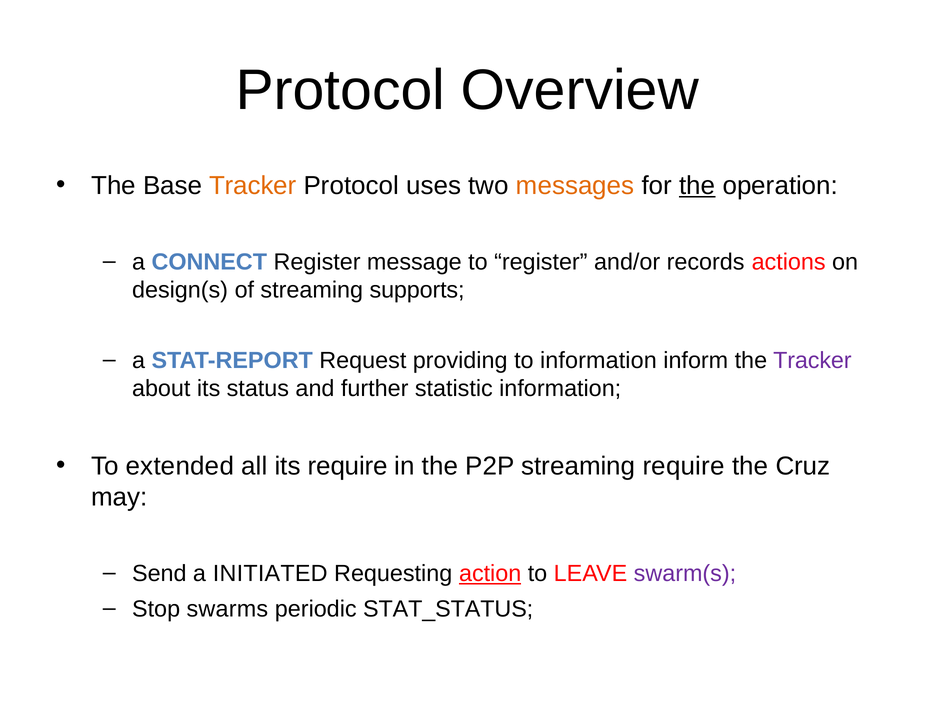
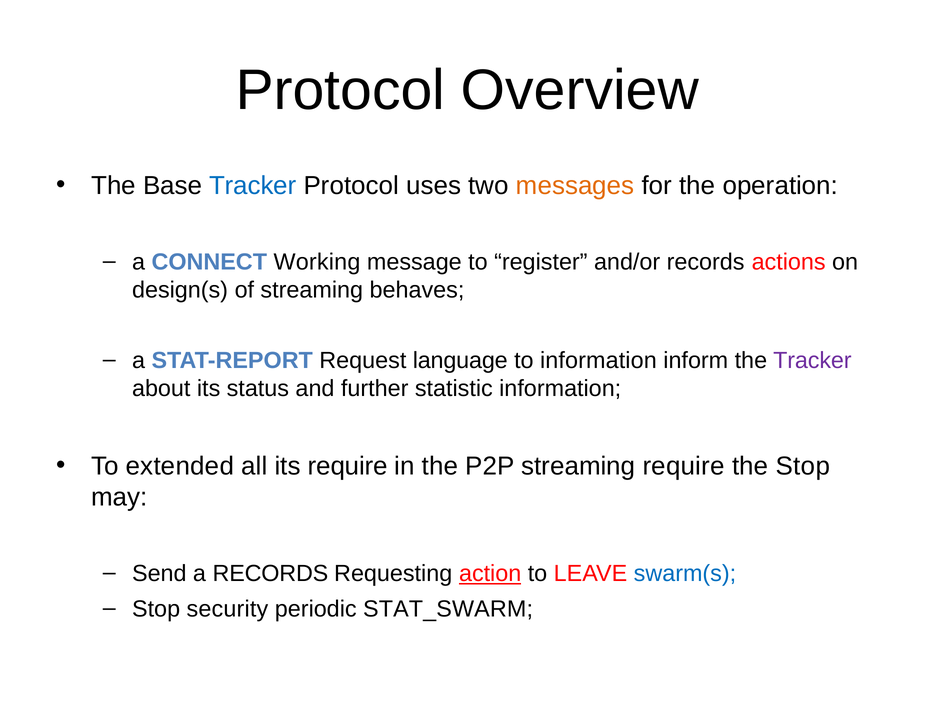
Tracker colour: orange -> blue (253, 186)
the underline: present -> none (697, 186)
CONNECT Register: Register -> Working (317, 262)
supports: supports -> behaves (417, 290)
providing: providing -> language (460, 361)
the Cruz: Cruz -> Stop (803, 466)
a INITIATED: INITIATED -> RECORDS (270, 574)
swarm(s colour: purple -> blue (685, 574)
swarms: swarms -> security (227, 609)
STAT_STATUS: STAT_STATUS -> STAT_SWARM (448, 609)
